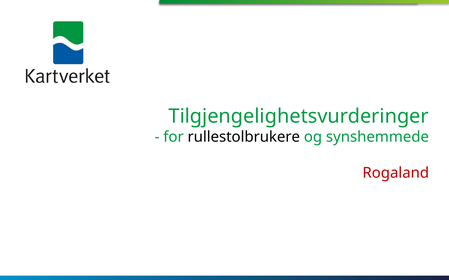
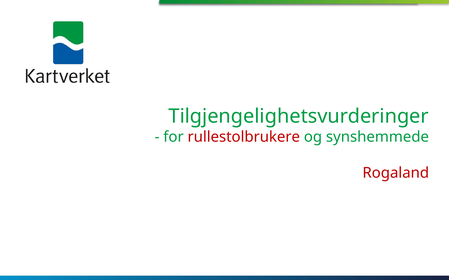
rullestolbrukere colour: black -> red (244, 137)
